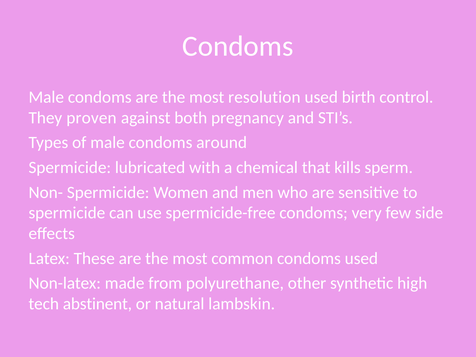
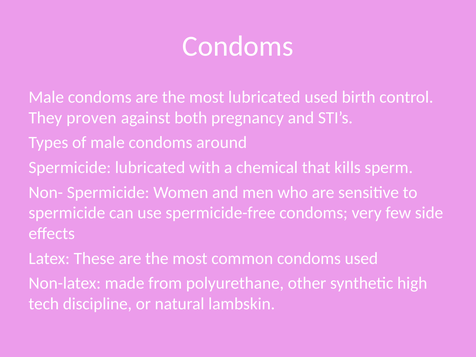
most resolution: resolution -> lubricated (264, 97)
abstinent: abstinent -> discipline (97, 304)
